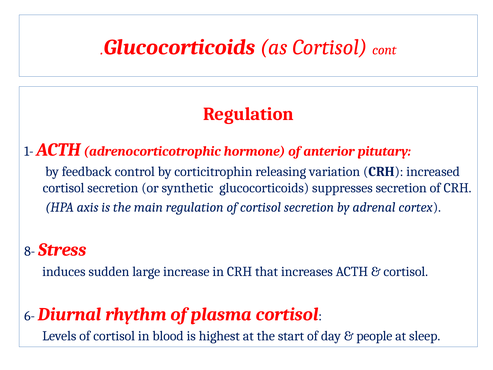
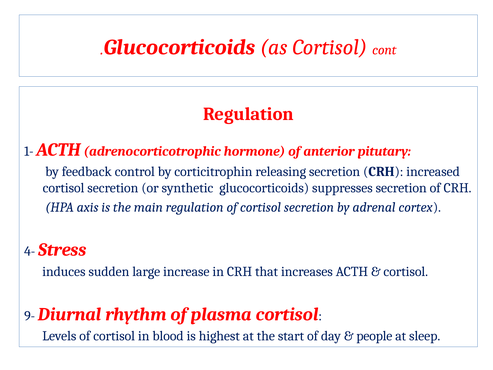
releasing variation: variation -> secretion (335, 171)
8-: 8- -> 4- (30, 251)
6-: 6- -> 9- (30, 316)
